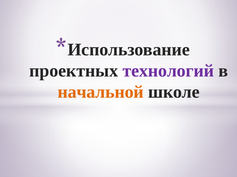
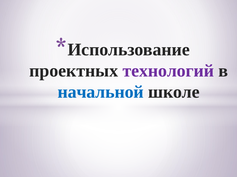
начальной colour: orange -> blue (101, 92)
